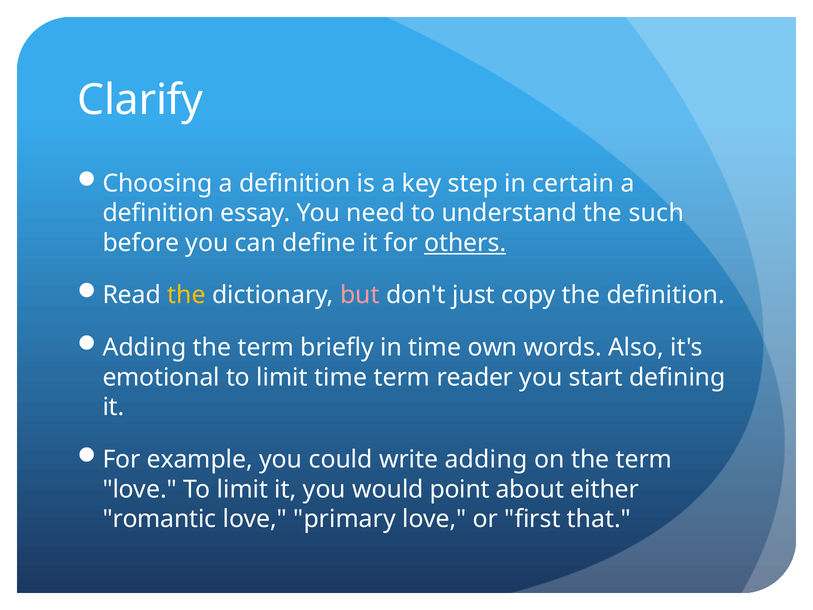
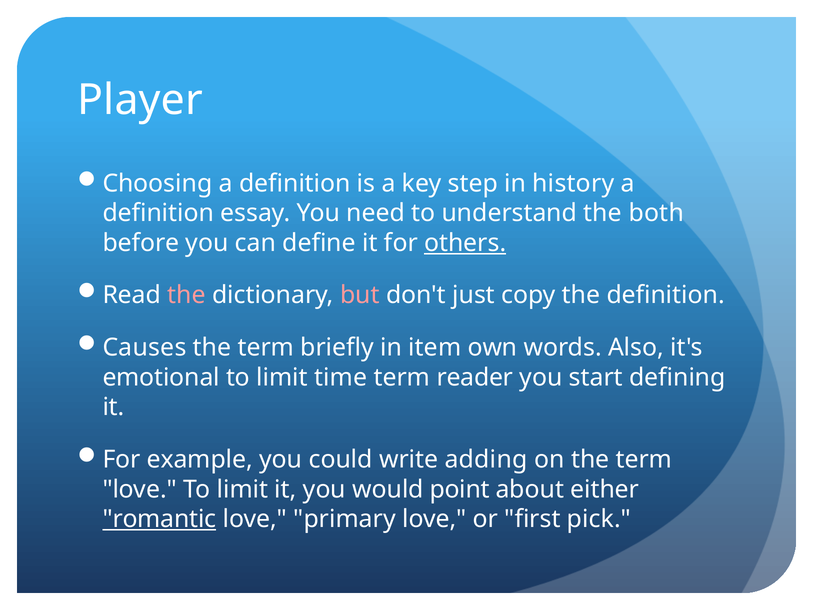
Clarify: Clarify -> Player (140, 100)
certain: certain -> history (573, 183)
such: such -> both (656, 213)
the colour: yellow -> pink (187, 295)
Adding: Adding -> Causes (144, 348)
in time: time -> item (435, 348)
romantic underline: none -> present (159, 519)
that: that -> pick (599, 519)
